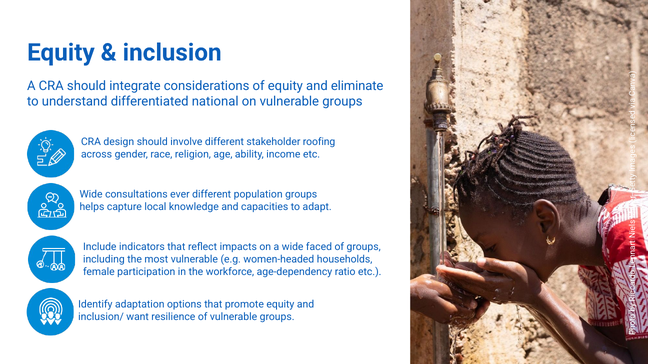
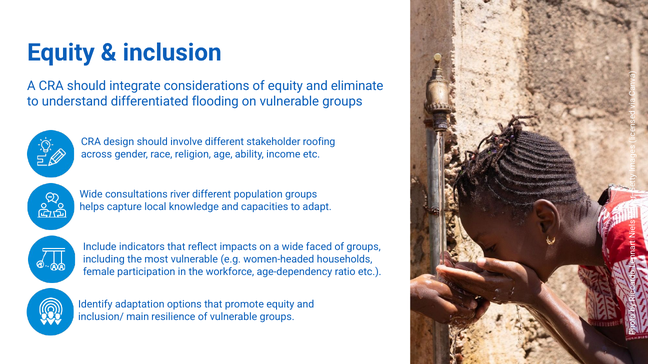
national: national -> flooding (215, 102)
ever: ever -> river (180, 195)
want: want -> main (138, 317)
